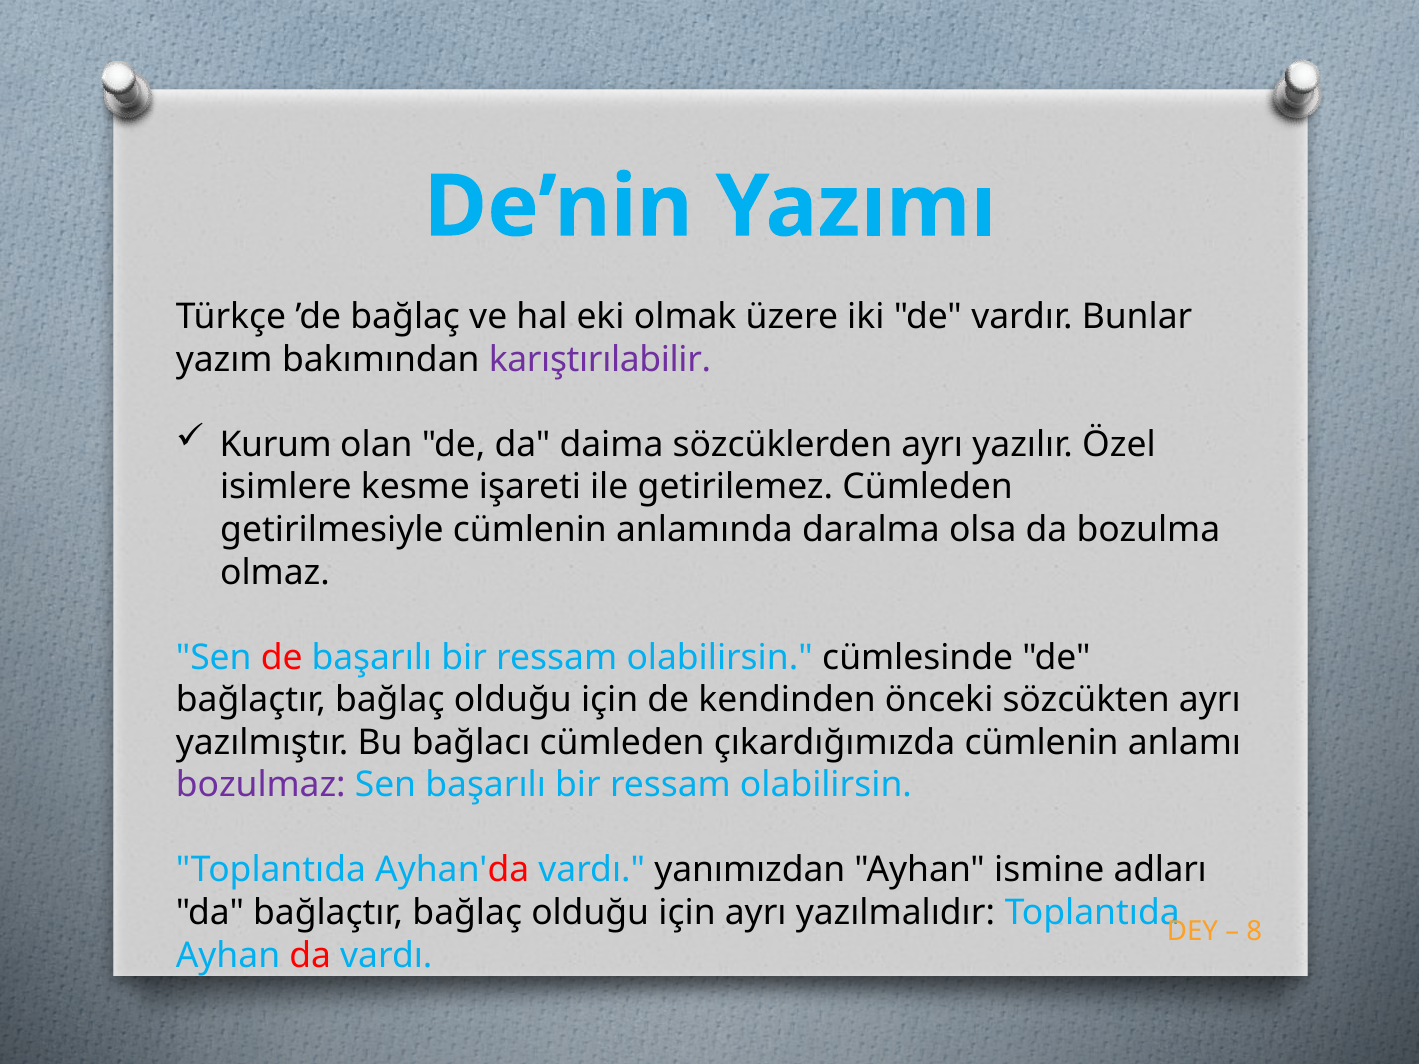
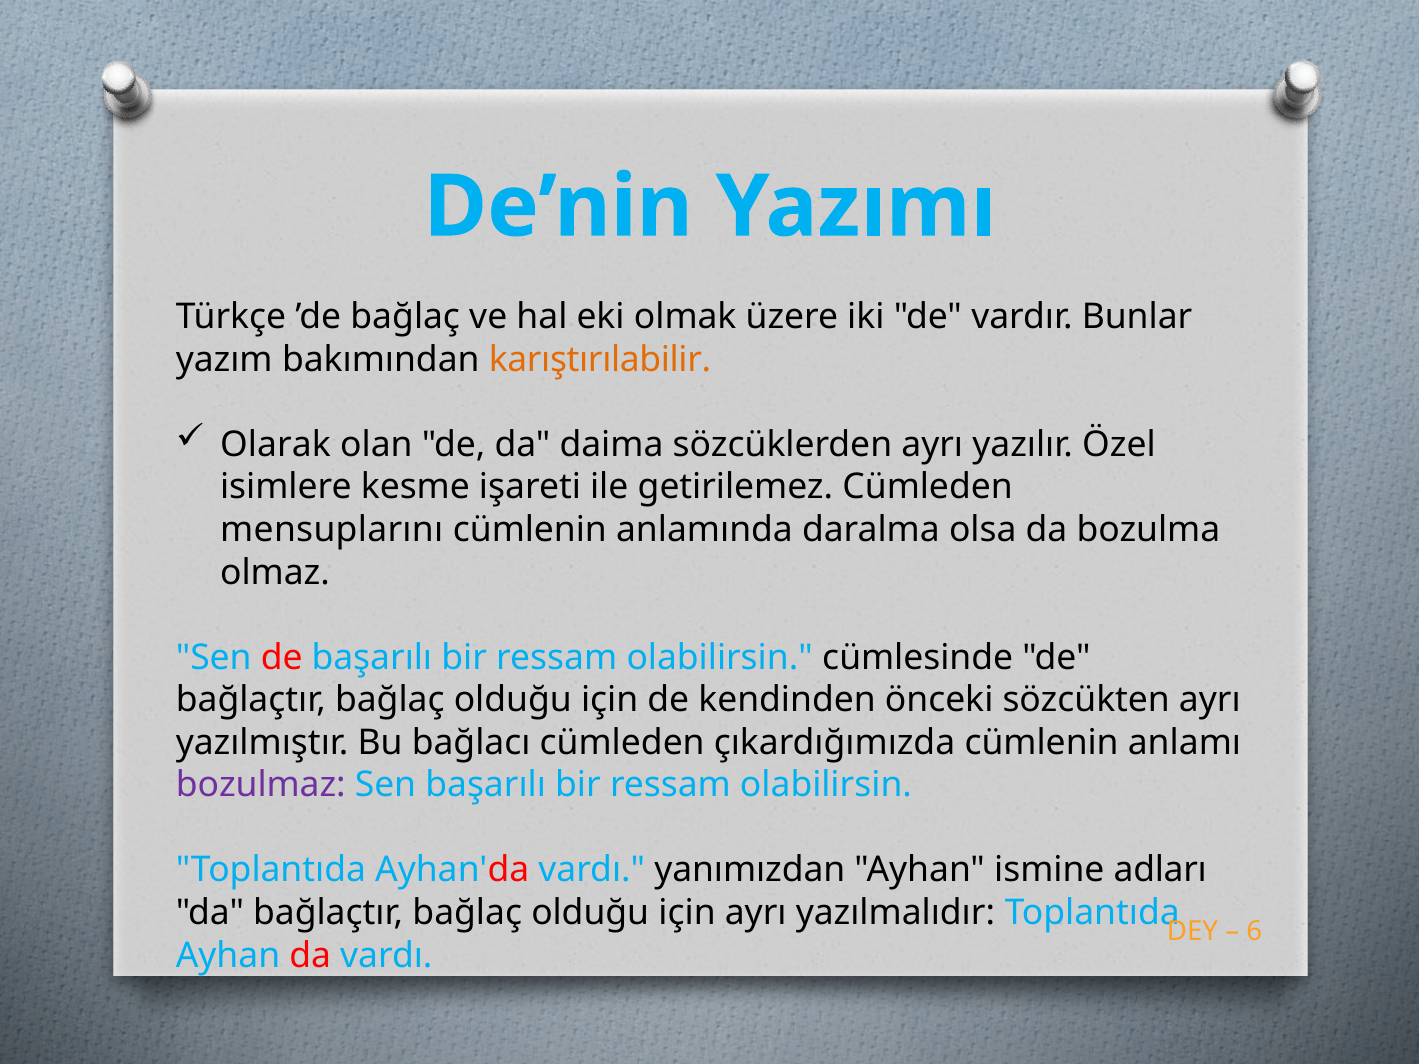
karıştırılabilir colour: purple -> orange (600, 360)
Kurum: Kurum -> Olarak (276, 445)
getirilmesiyle: getirilmesiyle -> mensuplarını (332, 530)
8: 8 -> 6 (1254, 932)
